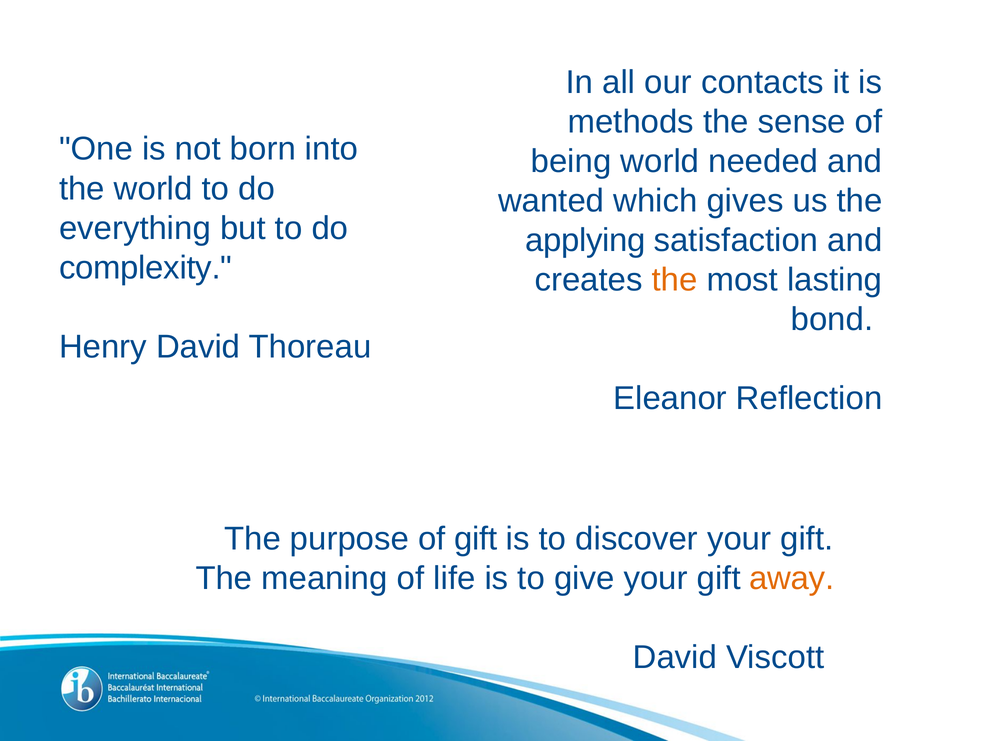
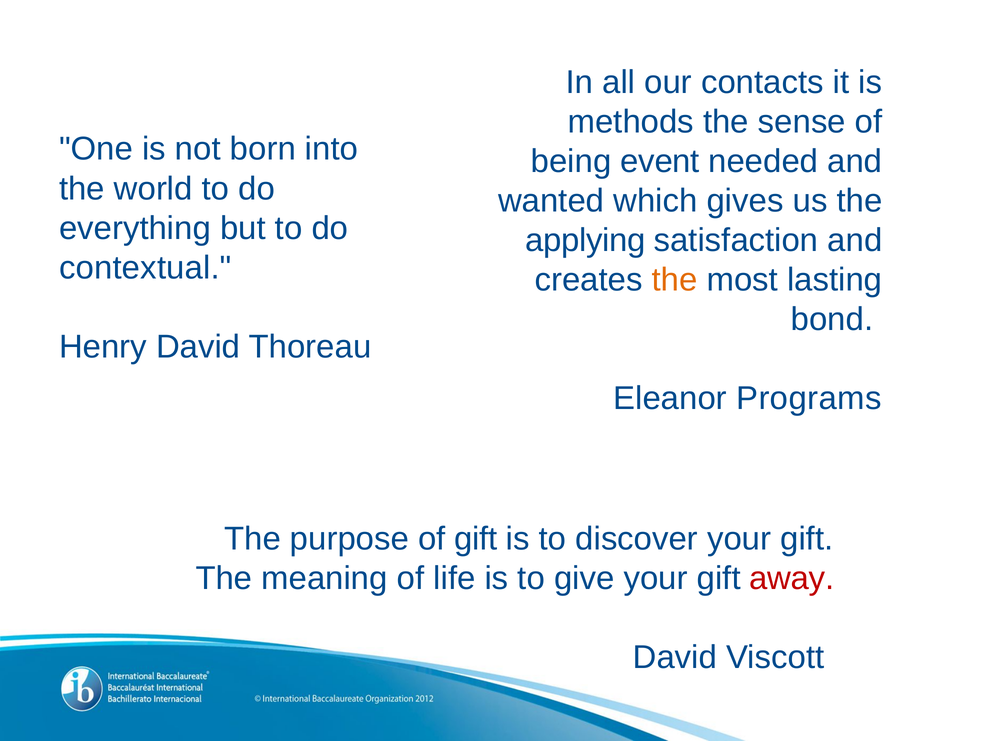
being world: world -> event (660, 161)
complexity: complexity -> contextual (145, 268)
Reflection: Reflection -> Programs (809, 399)
away colour: orange -> red (792, 579)
